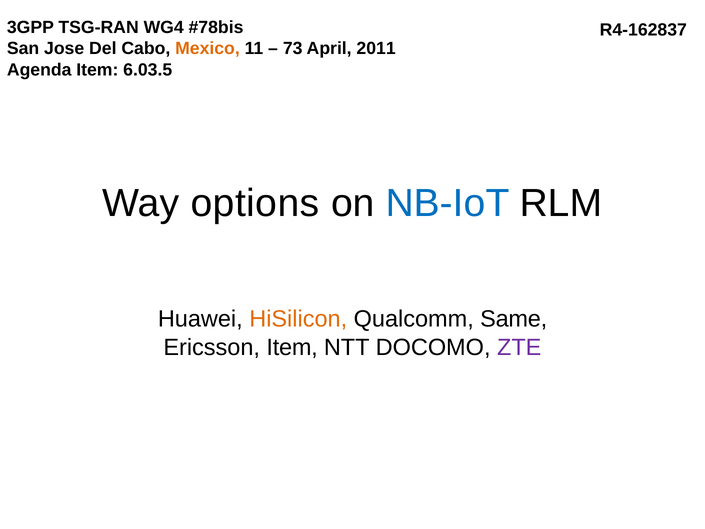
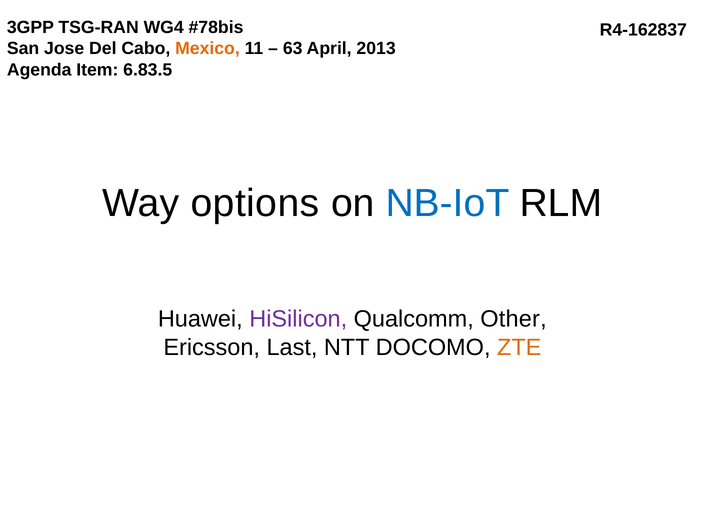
73: 73 -> 63 (293, 49)
2011: 2011 -> 2013 (376, 49)
6.03.5: 6.03.5 -> 6.83.5 (148, 70)
HiSilicon colour: orange -> purple (298, 319)
Same: Same -> Other (513, 319)
Ericsson Item: Item -> Last (292, 347)
ZTE colour: purple -> orange (519, 347)
